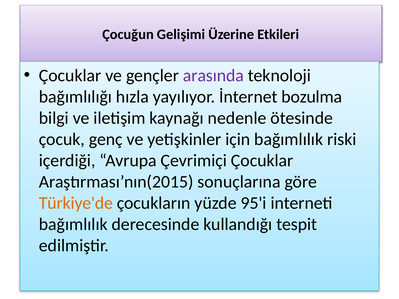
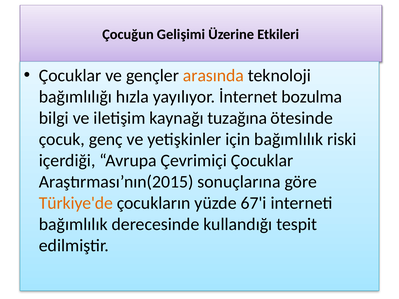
arasında colour: purple -> orange (213, 76)
nedenle: nedenle -> tuzağına (237, 118)
95'i: 95'i -> 67'i (254, 203)
